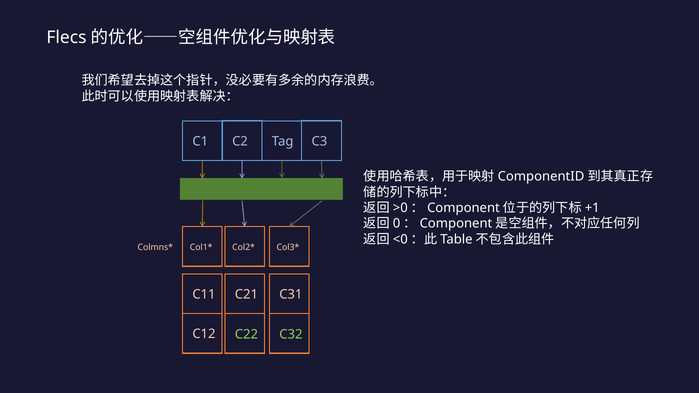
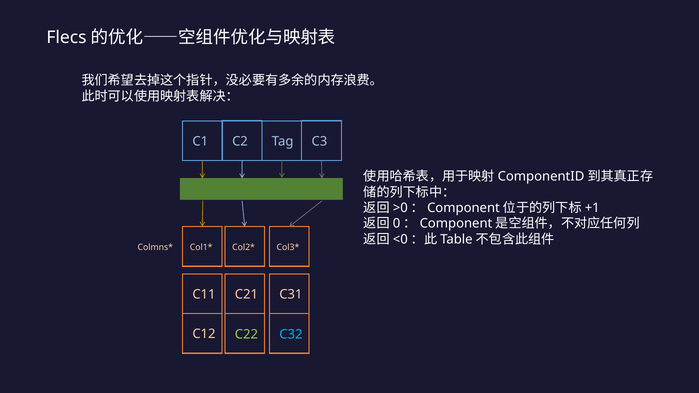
C32 colour: light green -> light blue (291, 334)
